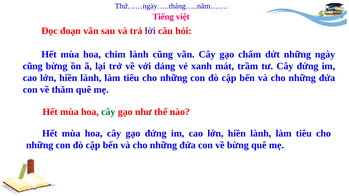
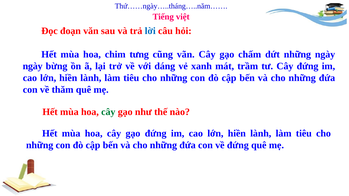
lời colour: purple -> blue (150, 31)
chim lành: lành -> tưng (139, 54)
cũng: cũng -> ngày (33, 66)
về bừng: bừng -> đứng (238, 145)
